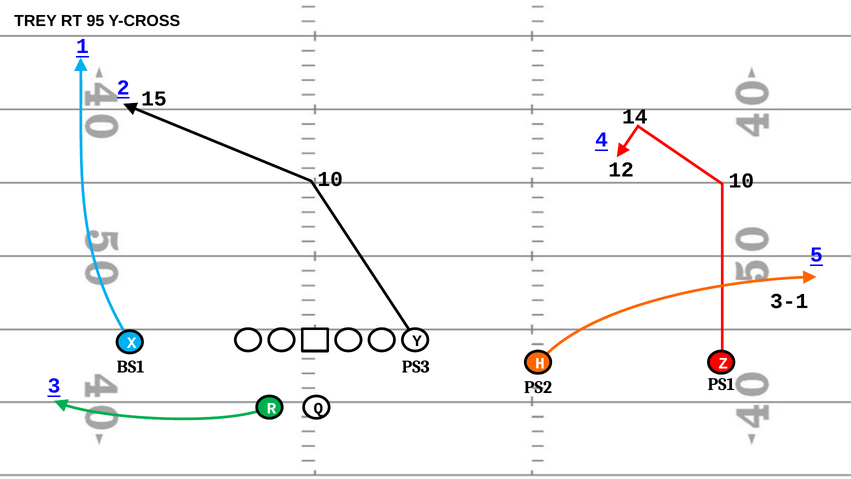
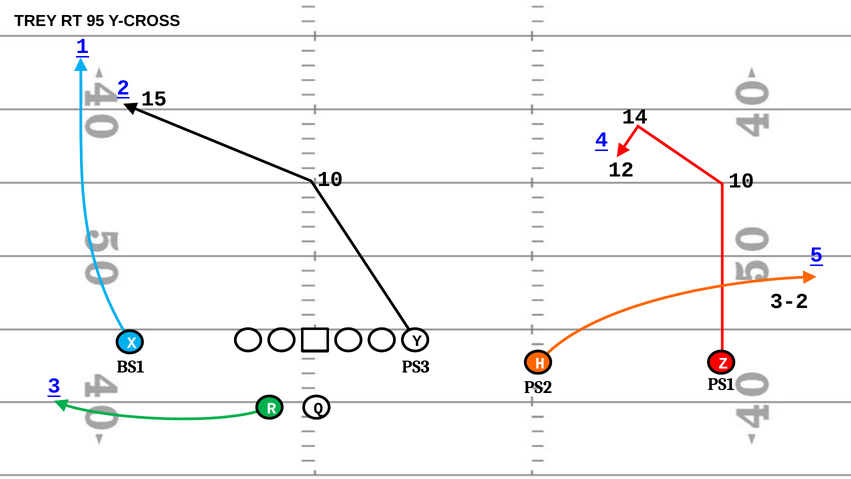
3-1: 3-1 -> 3-2 (789, 301)
